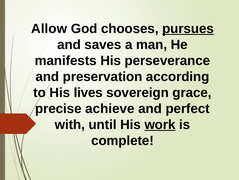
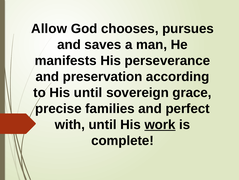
pursues underline: present -> none (188, 29)
His lives: lives -> until (88, 92)
achieve: achieve -> families (110, 108)
